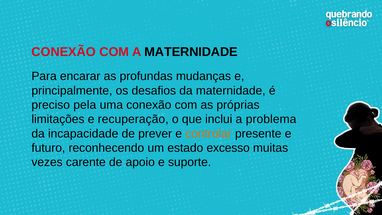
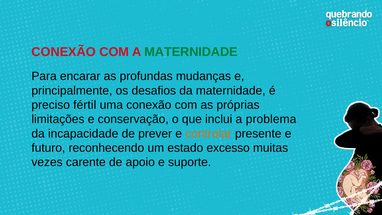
MATERNIDADE colour: black -> green (191, 52)
pela: pela -> fértil (85, 105)
recuperação: recuperação -> conservação (133, 119)
